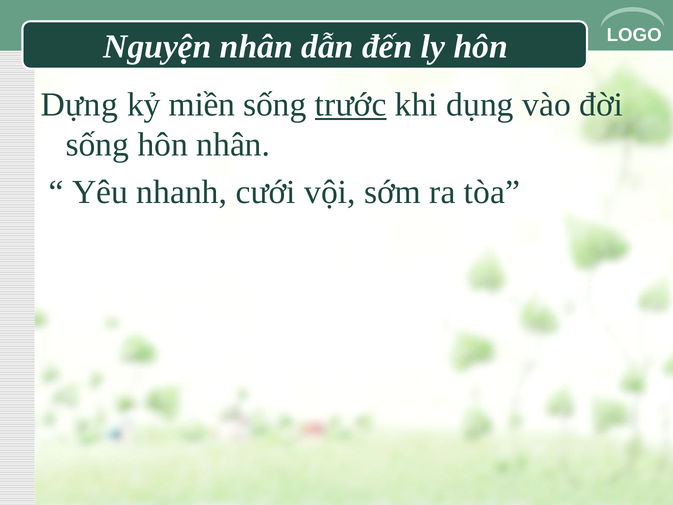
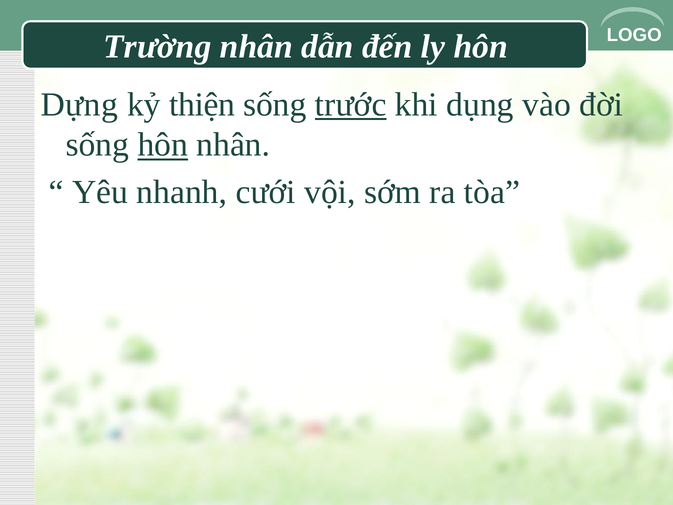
Nguyện: Nguyện -> Trường (157, 47)
miền: miền -> thiện (202, 104)
hôn underline: none -> present (163, 145)
